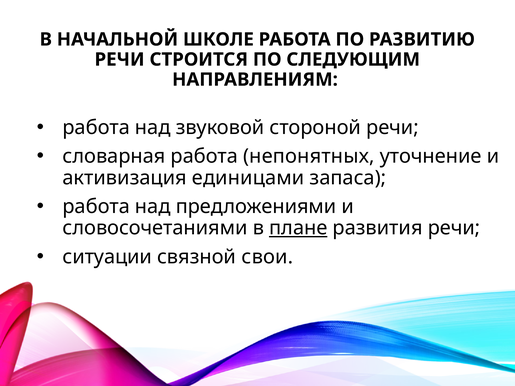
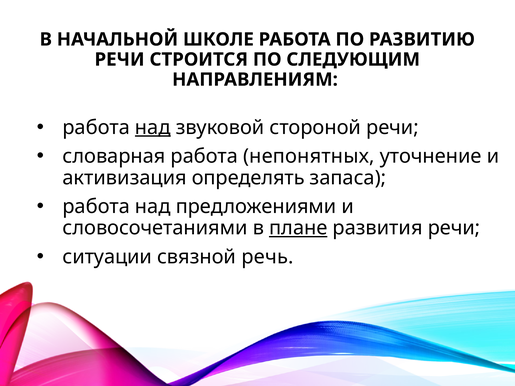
над underline: none -> present (153, 128)
единицами: единицами -> определять (248, 178)
свои: свои -> речь (267, 257)
